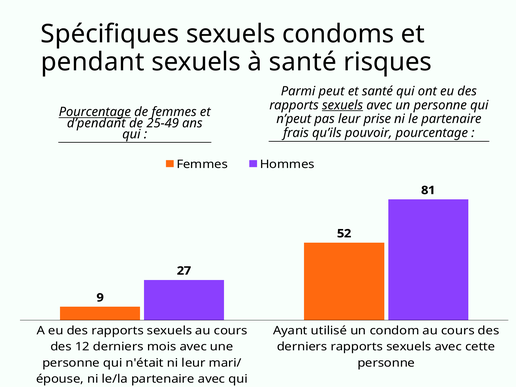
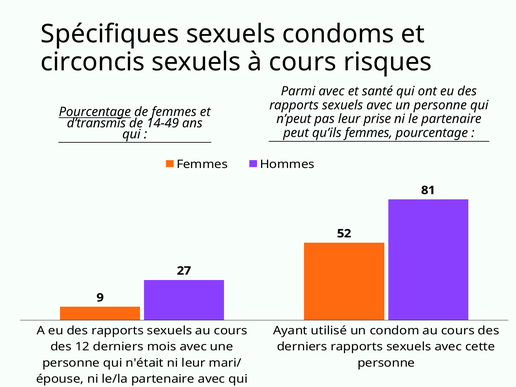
pendant: pendant -> circoncis (93, 62)
à santé: santé -> cours (303, 62)
Parmi peut: peut -> avec (332, 91)
sexuels underline: present -> none (343, 105)
d’pendant: d’pendant -> d’transmis (96, 123)
25-49: 25-49 -> 14-49 (163, 123)
frais: frais -> peut (296, 133)
qu’ils pouvoir: pouvoir -> femmes (369, 133)
